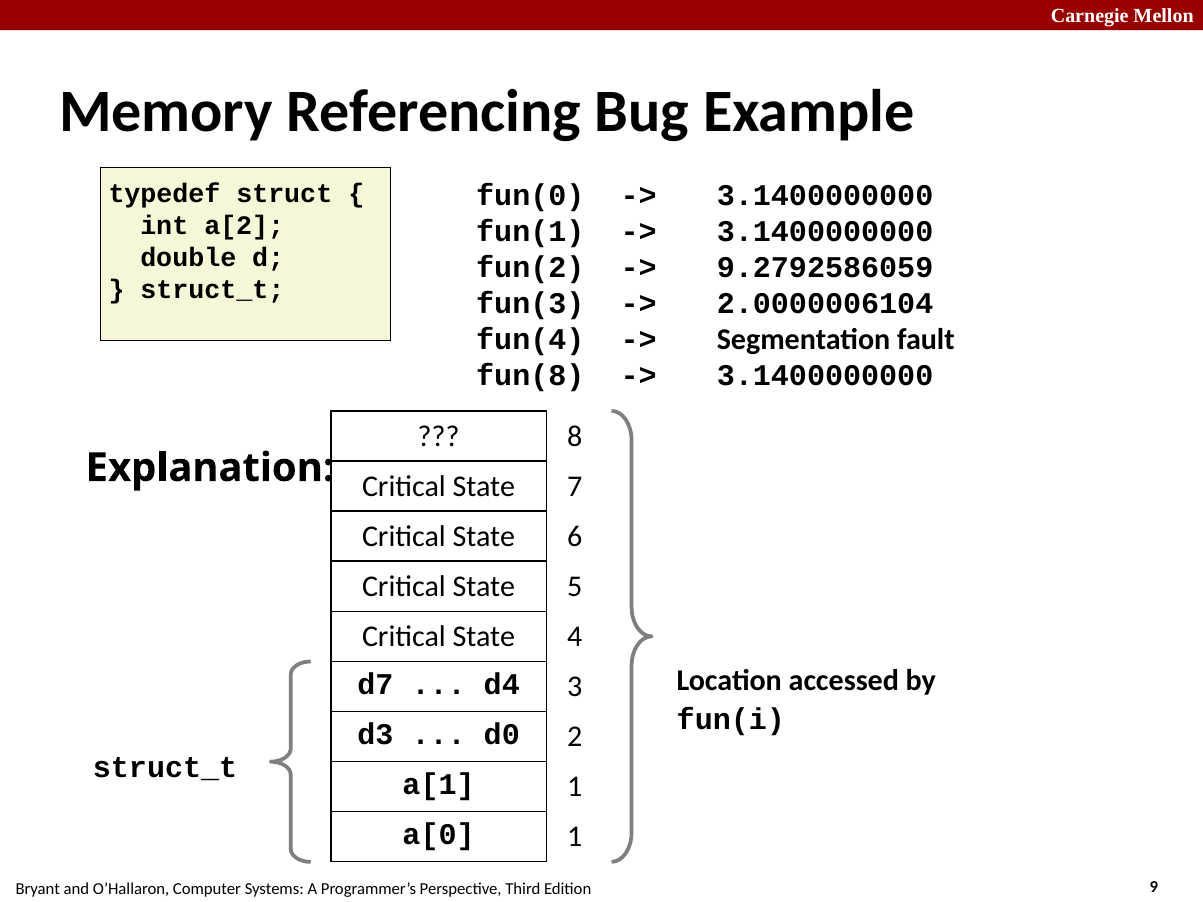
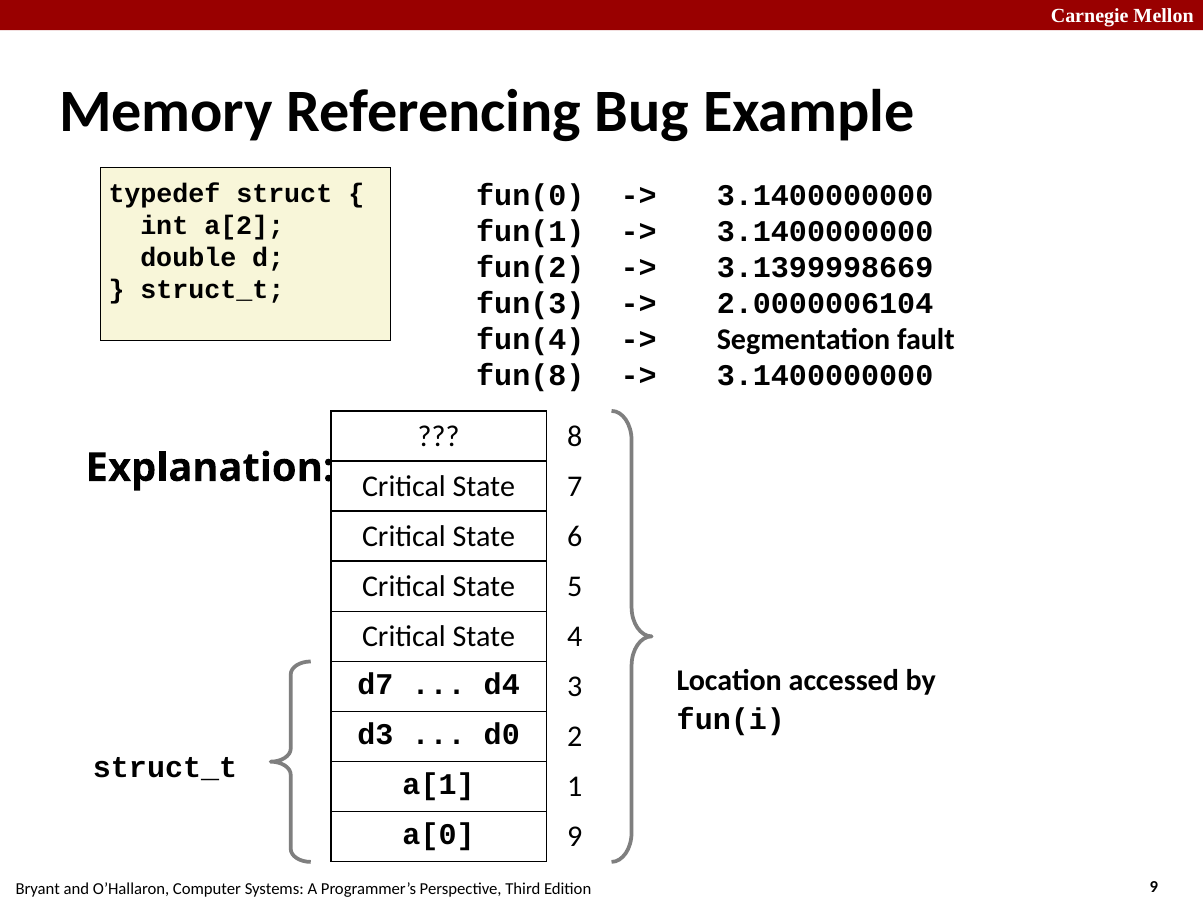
9.2792586059: 9.2792586059 -> 3.1399998669 (825, 268)
a[0 1: 1 -> 9 (575, 837)
